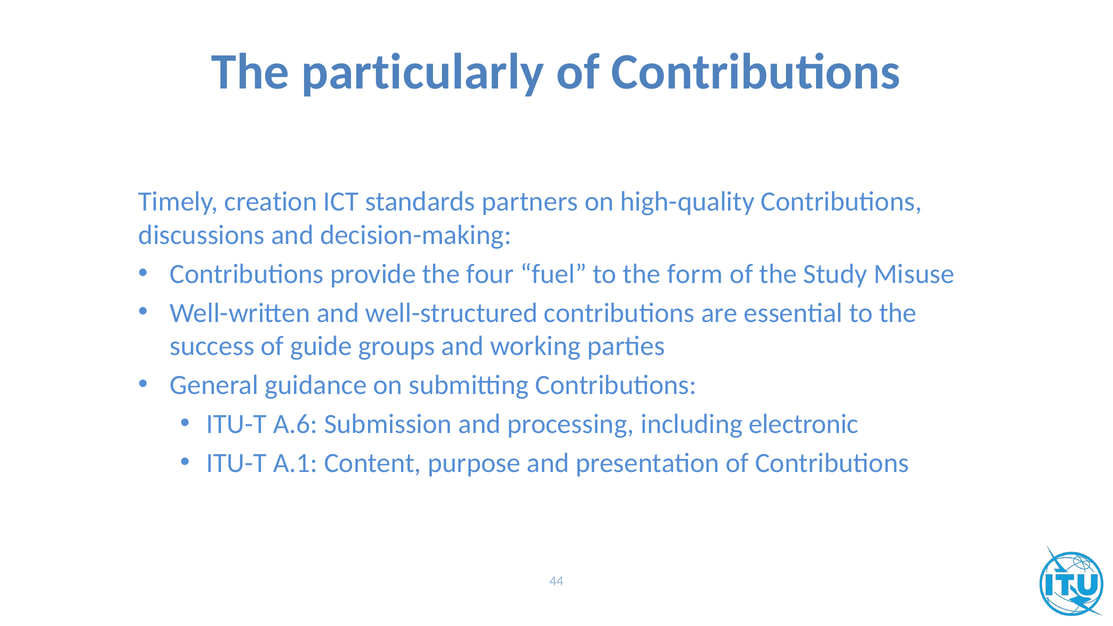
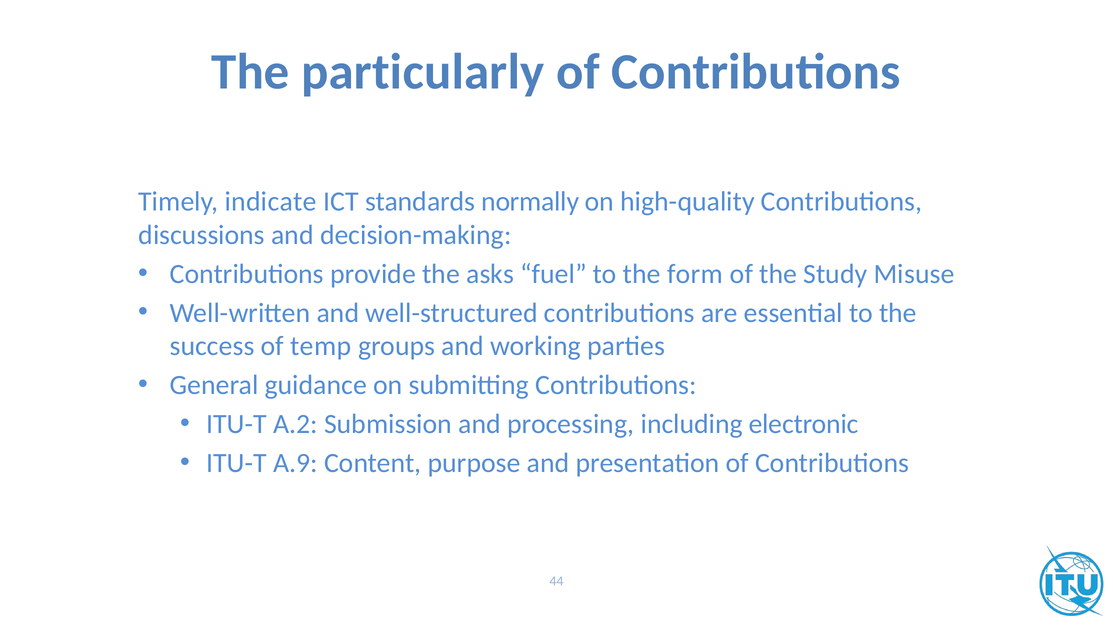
creation: creation -> indicate (271, 202)
partners: partners -> normally (530, 202)
four: four -> asks (490, 274)
guide: guide -> temp (321, 346)
A.6: A.6 -> A.2 (295, 424)
A.1: A.1 -> A.9 (295, 463)
